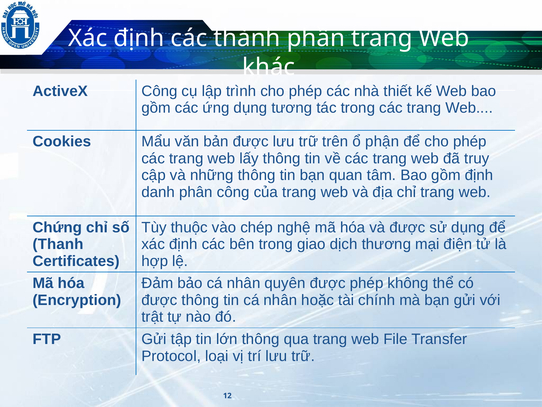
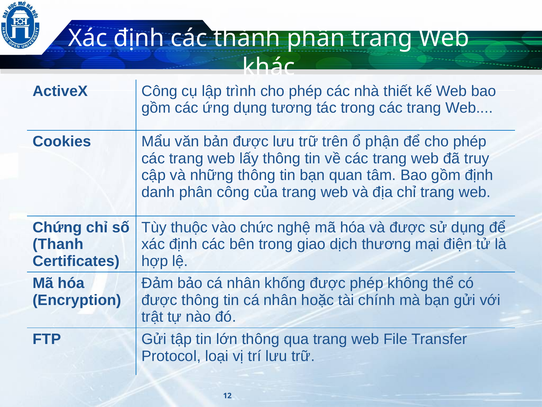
chép: chép -> chức (257, 227)
quyên: quyên -> khống (285, 283)
